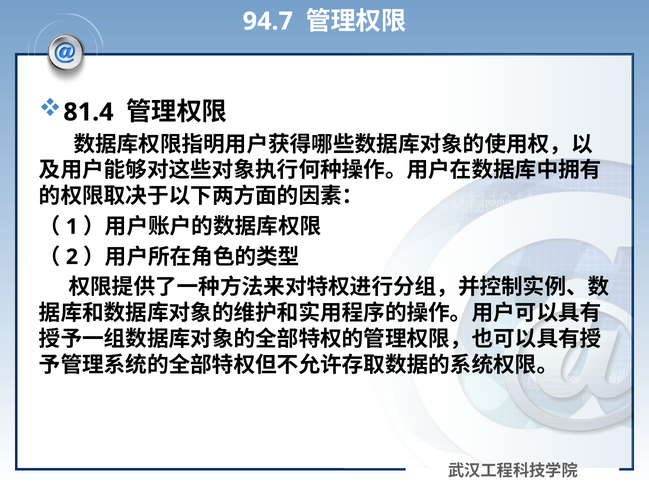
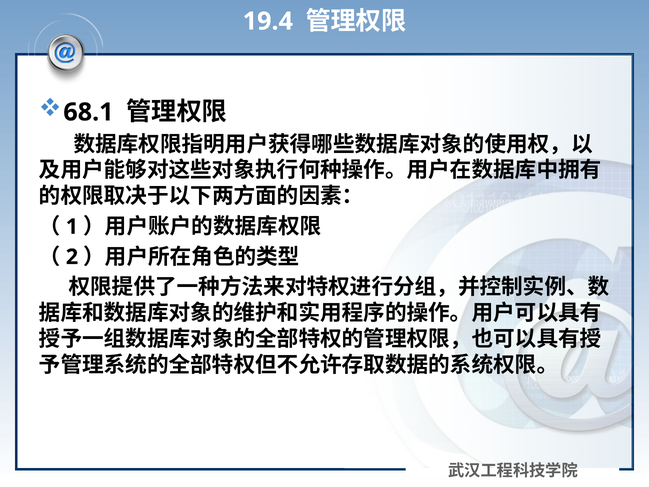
94.7: 94.7 -> 19.4 (268, 21)
81.4: 81.4 -> 68.1 (88, 112)
